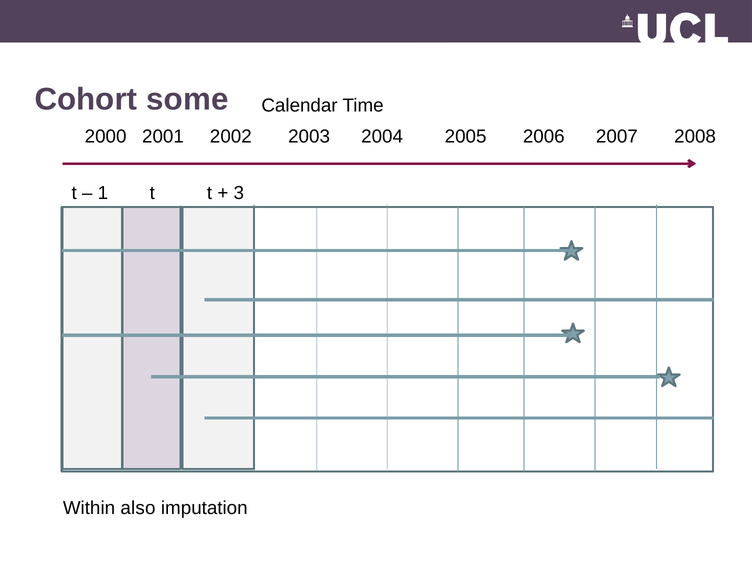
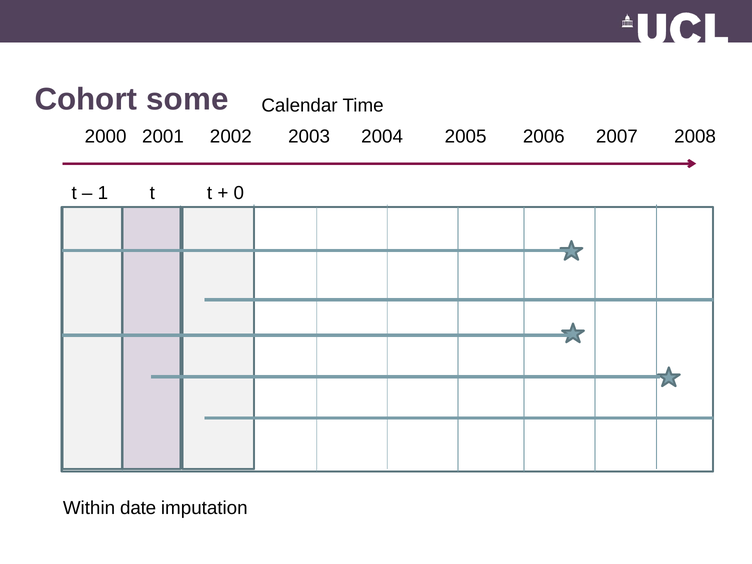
3: 3 -> 0 (239, 193)
also: also -> date (138, 508)
